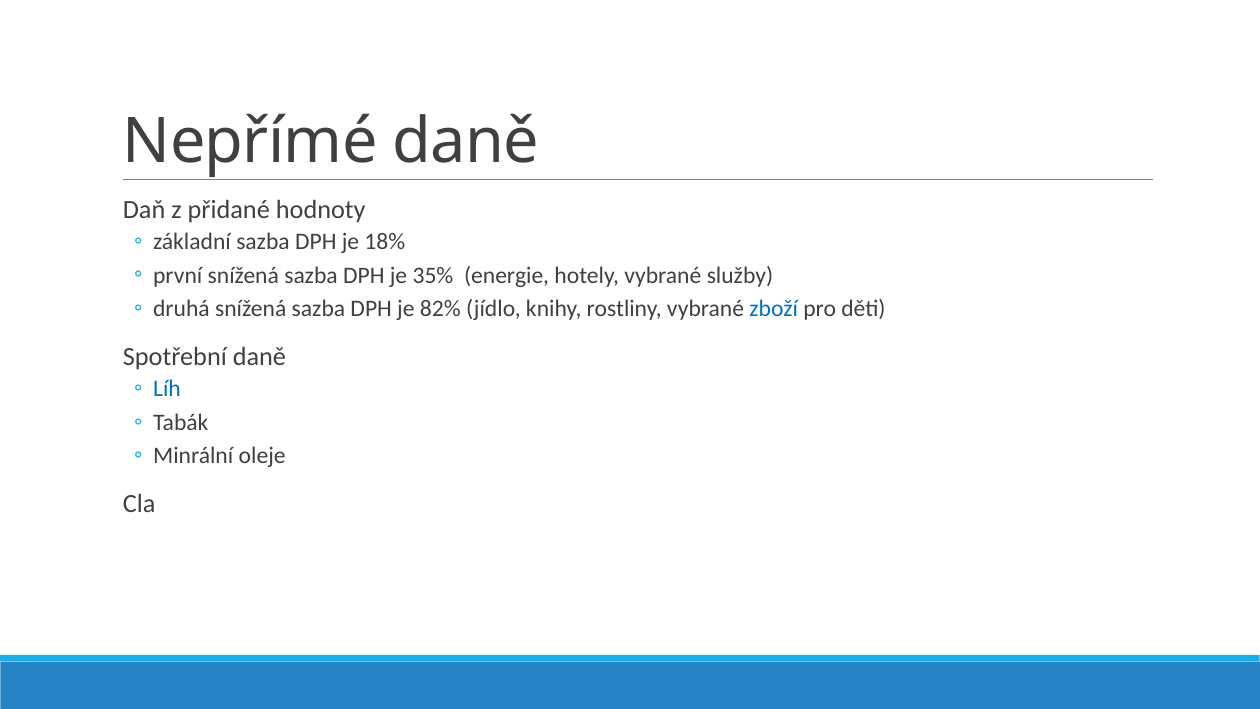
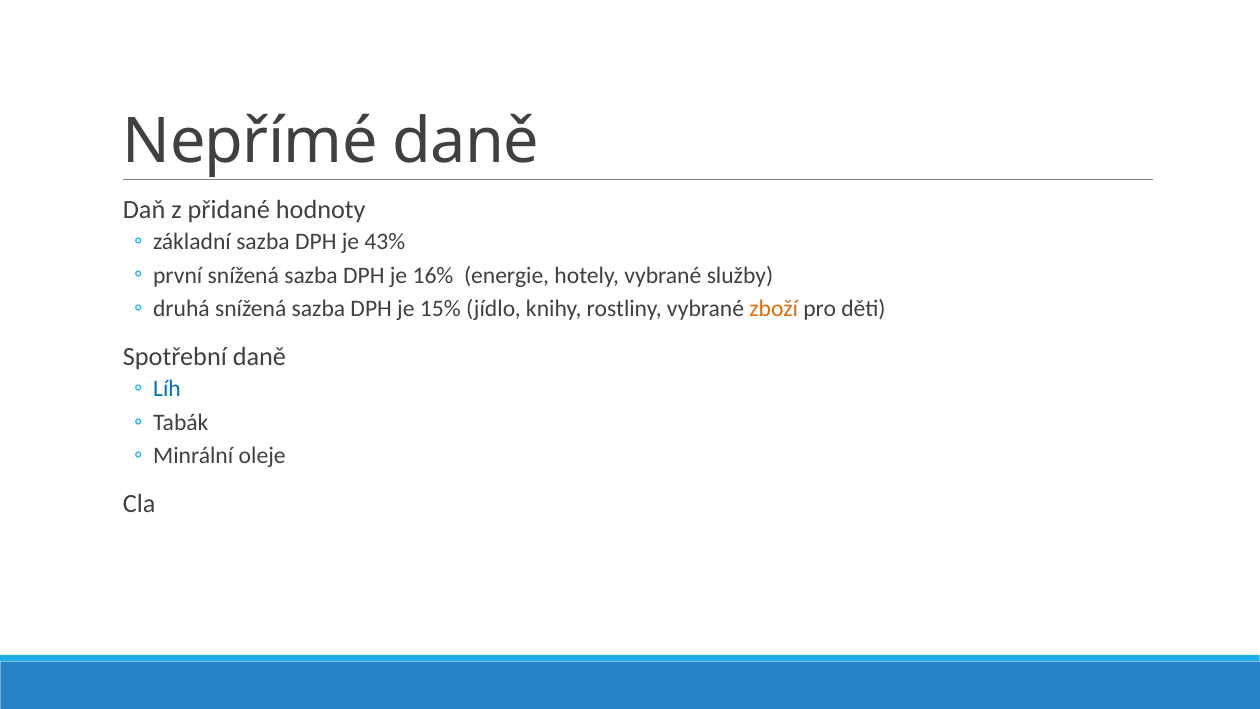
18%: 18% -> 43% (385, 242)
35%: 35% -> 16% (433, 275)
82%: 82% -> 15% (440, 309)
zboží colour: blue -> orange (774, 309)
